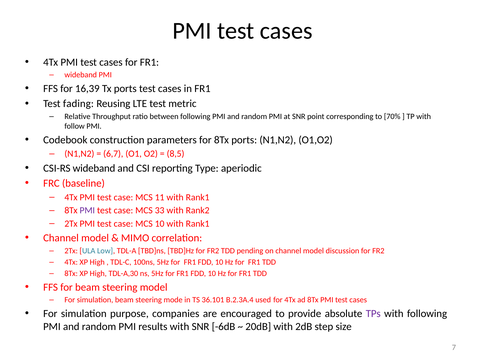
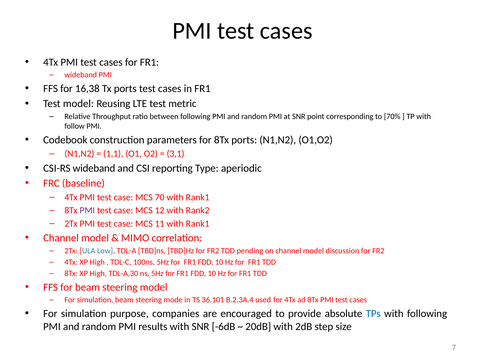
16,39: 16,39 -> 16,38 (87, 89)
Test fading: fading -> model (78, 104)
6,7: 6,7 -> 1,1 (113, 154)
8,5: 8,5 -> 3,1 (176, 154)
11: 11 -> 70 (160, 197)
33: 33 -> 12 (160, 210)
MCS 10: 10 -> 11 (160, 224)
TPs colour: purple -> blue (373, 313)
